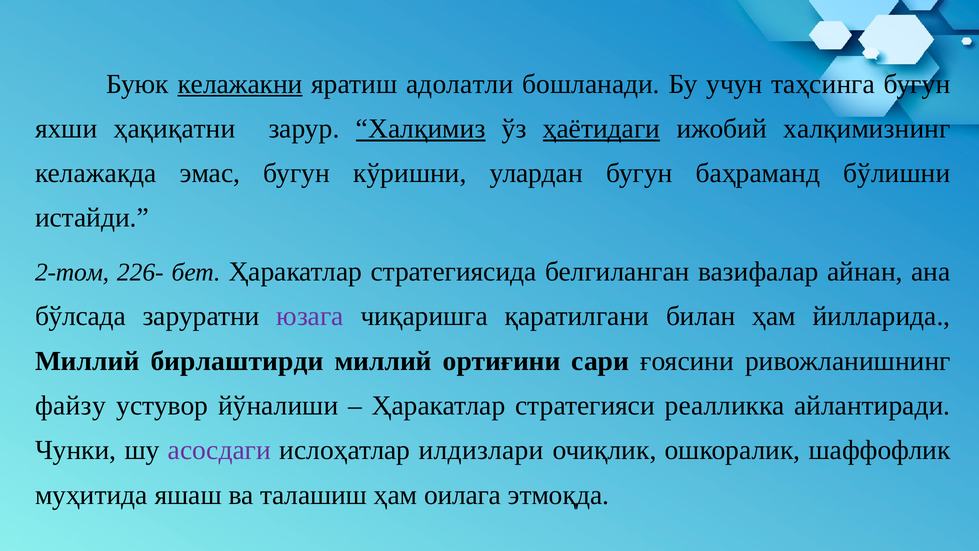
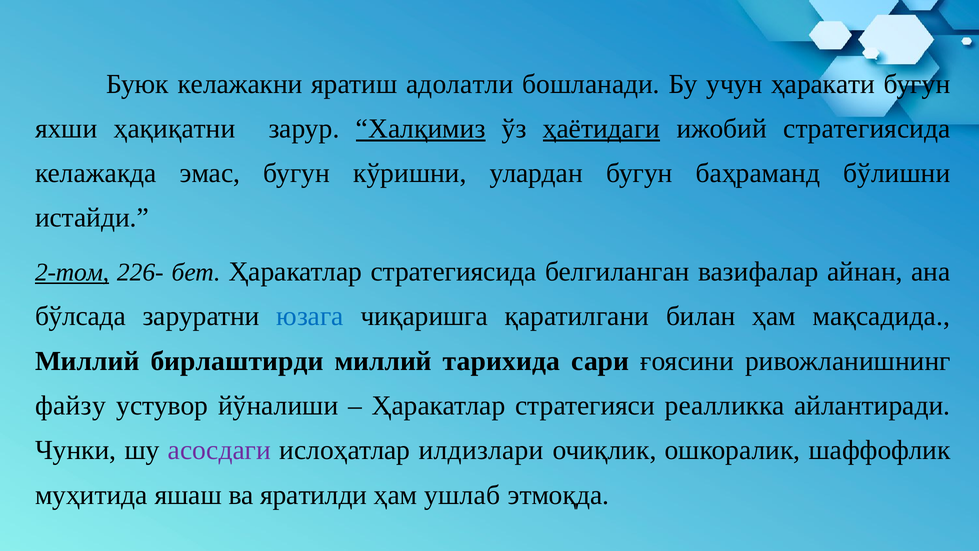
келажакни underline: present -> none (240, 84)
таҳсинга: таҳсинга -> ҳаракати (823, 84)
ижобий халқимизнинг: халқимизнинг -> стратегиясида (867, 129)
2-том underline: none -> present (72, 272)
юзага colour: purple -> blue (310, 316)
йилларида: йилларида -> мақсадида (881, 316)
ортиғини: ортиғини -> тарихида (502, 361)
талашиш: талашиш -> яратилди (314, 495)
оилага: оилага -> ушлаб (462, 495)
